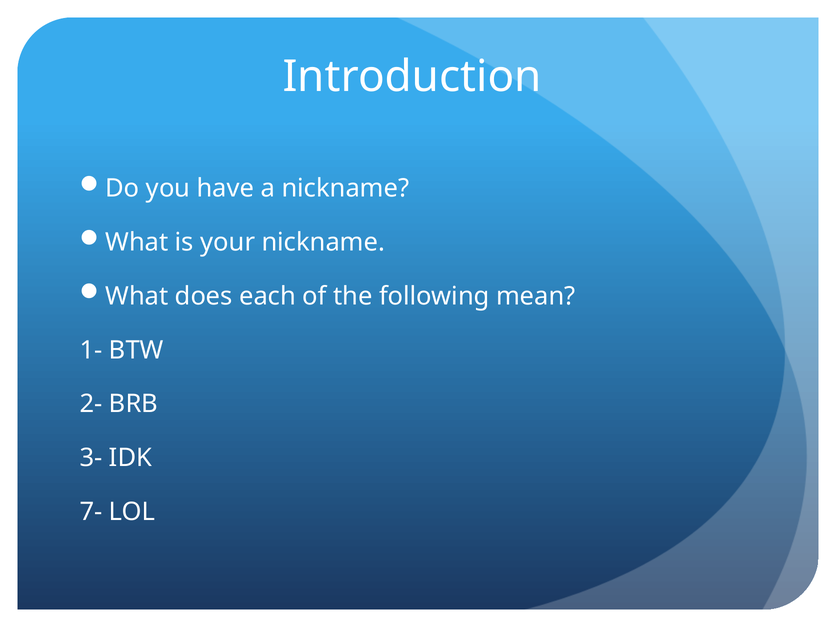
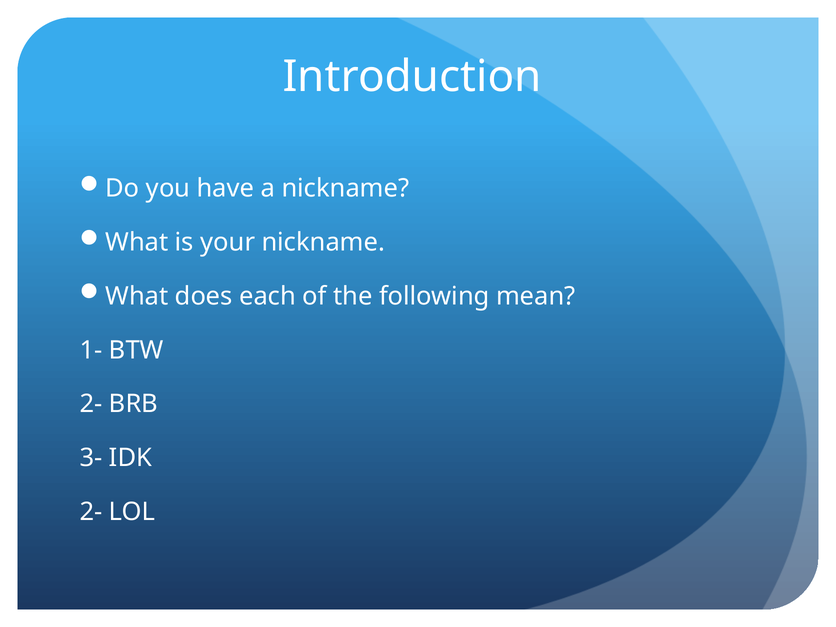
7-: 7- -> 2- (91, 512)
